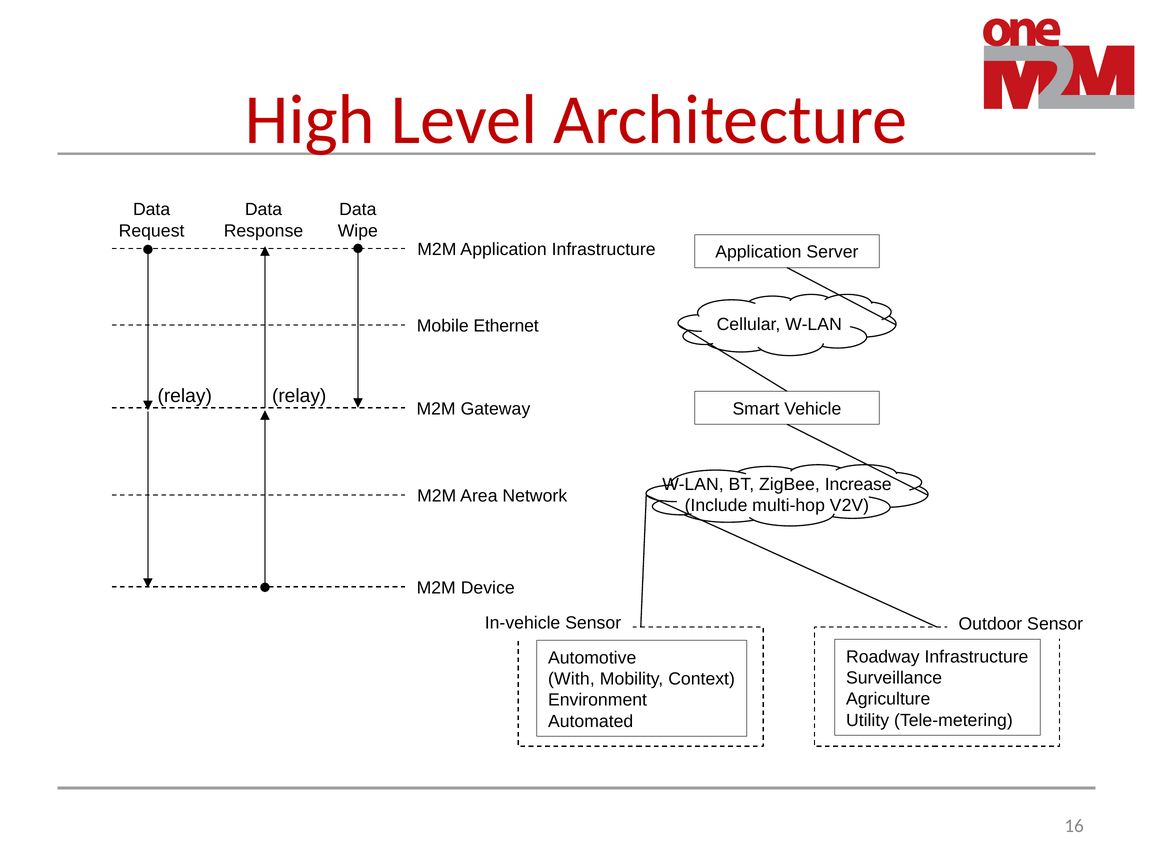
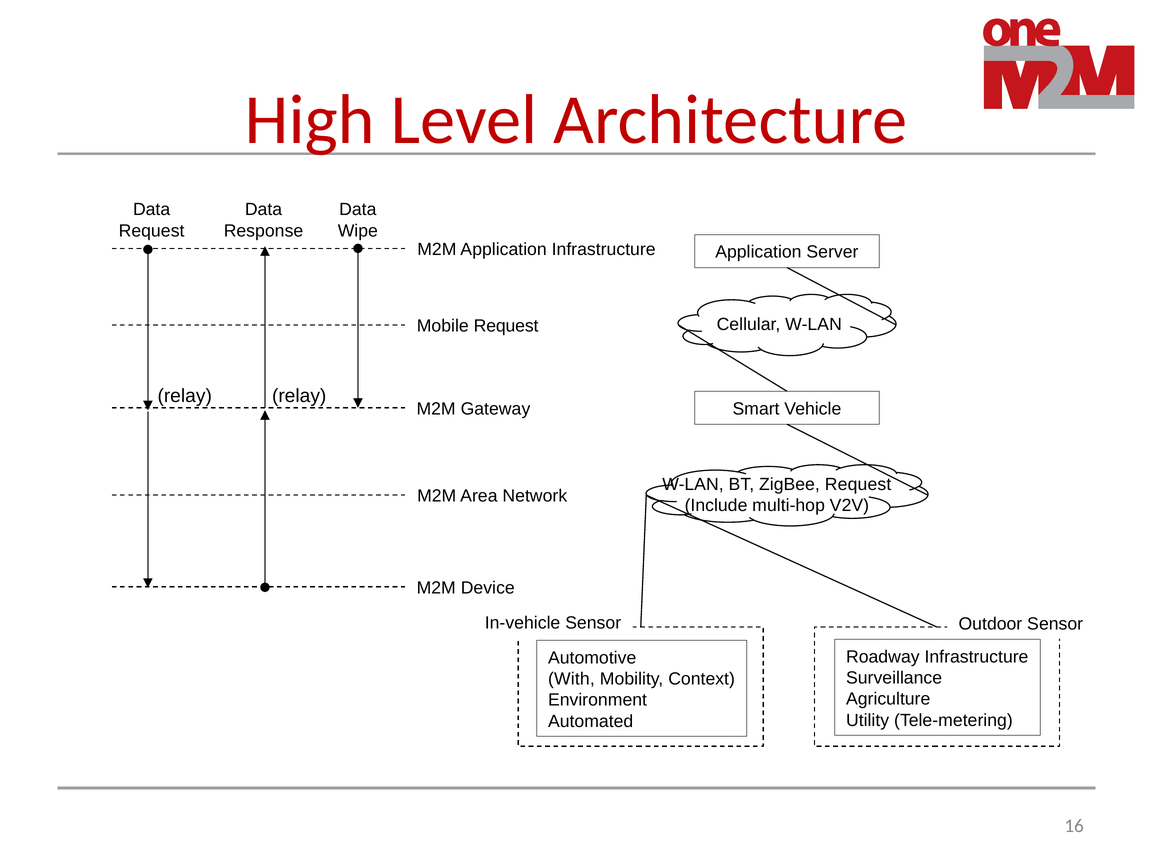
Mobile Ethernet: Ethernet -> Request (506, 326)
ZigBee Increase: Increase -> Request (858, 484)
